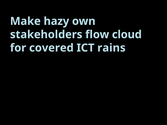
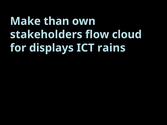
hazy: hazy -> than (56, 21)
covered: covered -> displays (51, 48)
